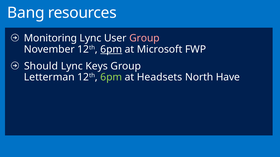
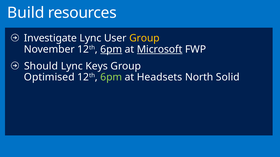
Bang: Bang -> Build (26, 13)
Monitoring: Monitoring -> Investigate (50, 38)
Group colour: pink -> yellow (144, 38)
Microsoft underline: none -> present (160, 49)
Letterman: Letterman -> Optimised (49, 77)
Have: Have -> Solid (228, 77)
